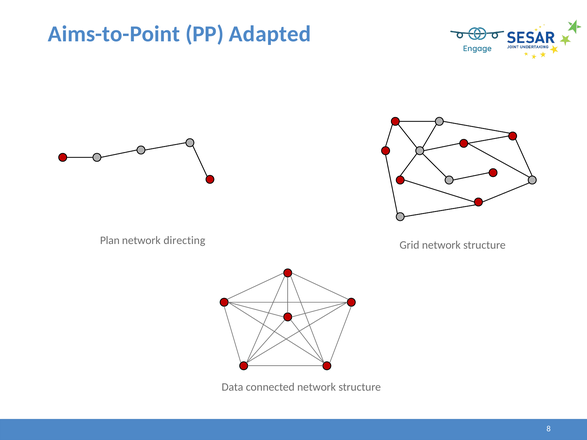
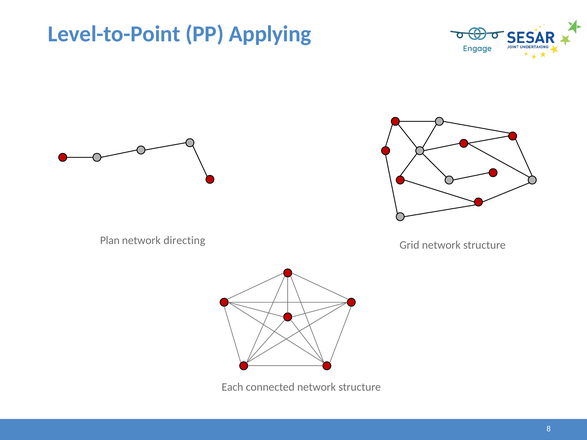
Aims-to-Point: Aims-to-Point -> Level-to-Point (114, 34)
Adapted: Adapted -> Applying (270, 34)
Data: Data -> Each (232, 387)
